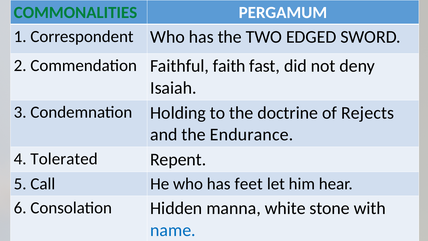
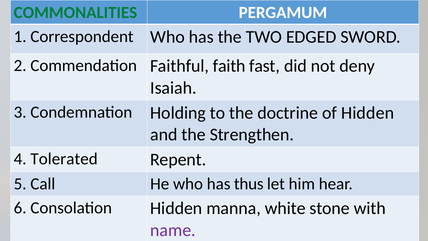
of Rejects: Rejects -> Hidden (368, 113)
Endurance: Endurance -> Strengthen (252, 134)
feet: feet -> thus (249, 184)
name colour: blue -> purple (173, 230)
